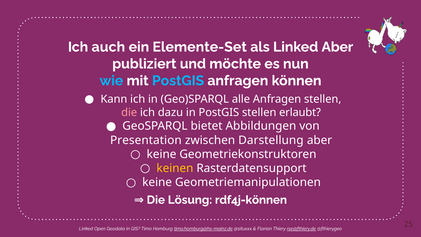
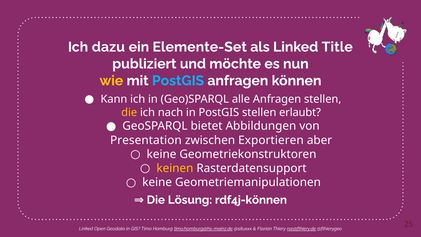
auch: auch -> dazu (108, 47)
Linked Aber: Aber -> Title (337, 47)
wie colour: light blue -> yellow (111, 81)
die colour: pink -> yellow (129, 112)
dazu: dazu -> nach (170, 112)
Darstellung: Darstellung -> Exportieren (271, 140)
